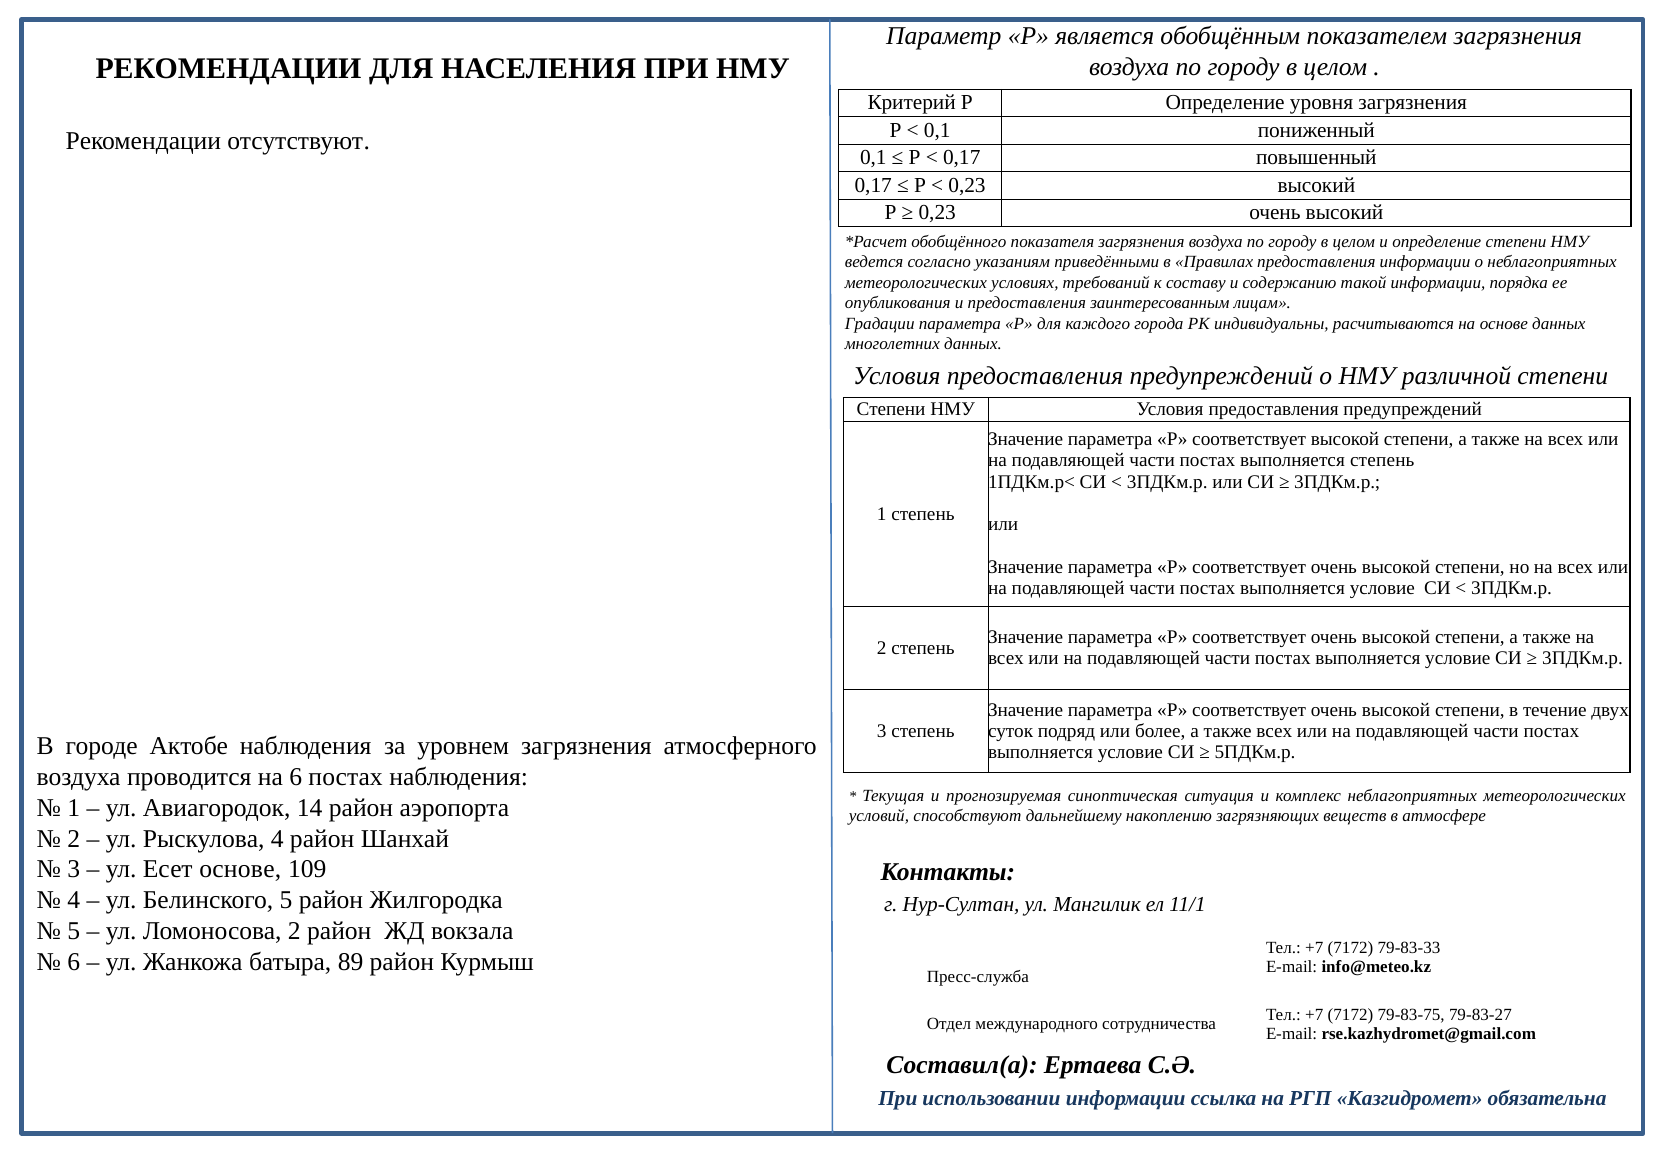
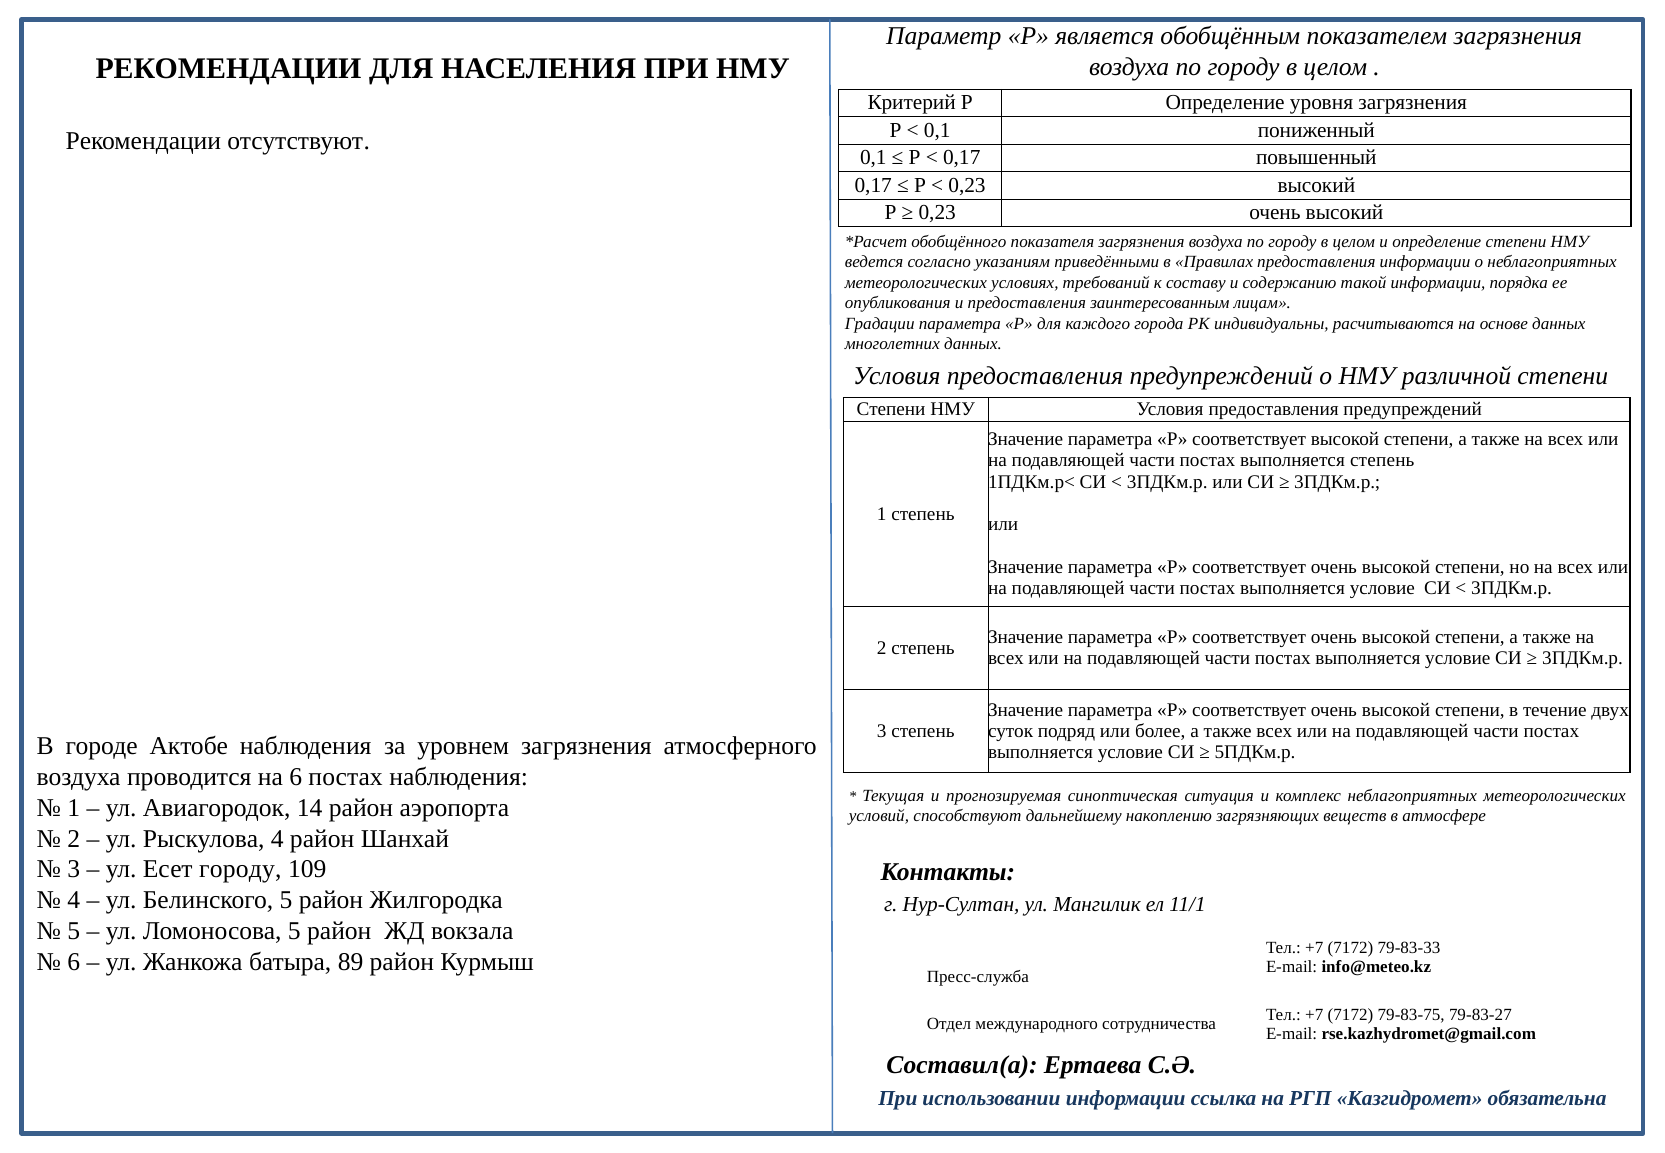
Есет основе: основе -> городу (240, 869)
Ломоносова 2: 2 -> 5 (294, 931)
